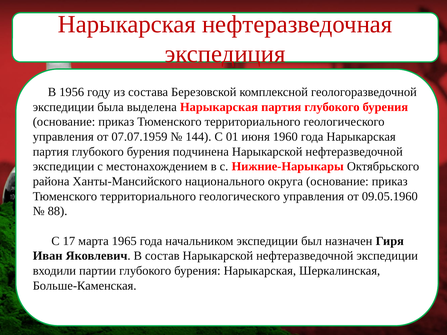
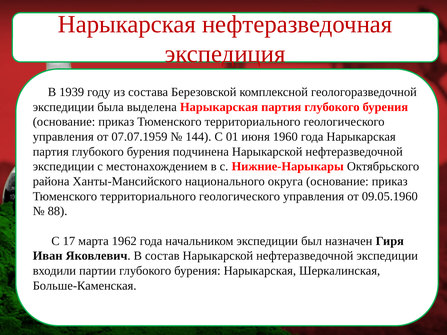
1956: 1956 -> 1939 (72, 92)
1965: 1965 -> 1962 (124, 241)
